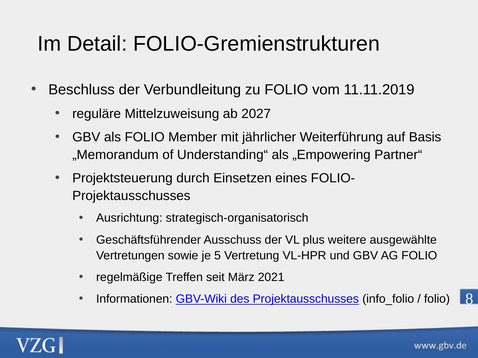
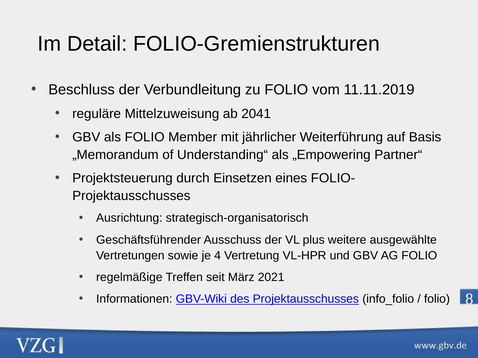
2027: 2027 -> 2041 (256, 114)
5: 5 -> 4 (218, 256)
